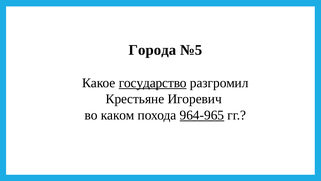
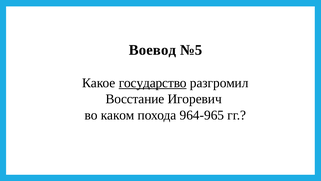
Города: Города -> Воевод (152, 50)
Крестьяне: Крестьяне -> Восстание (135, 99)
964-965 underline: present -> none (202, 115)
